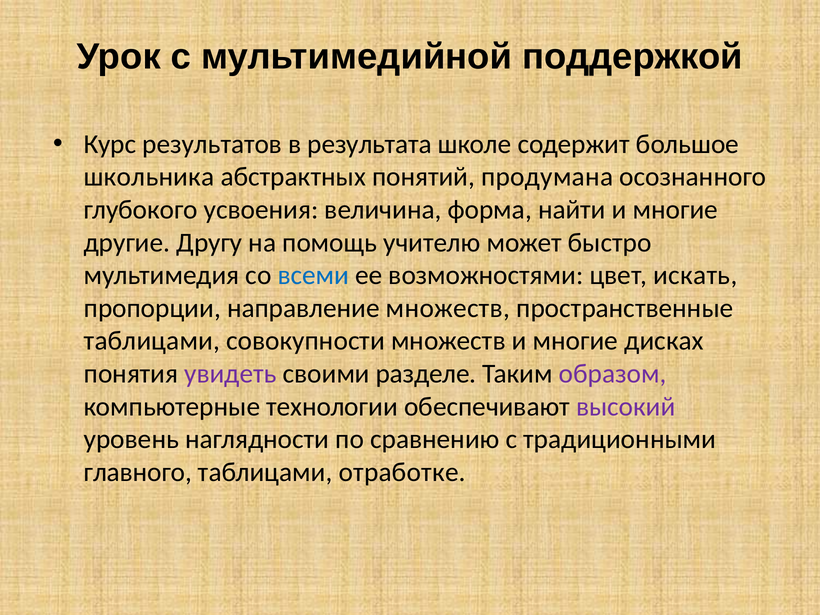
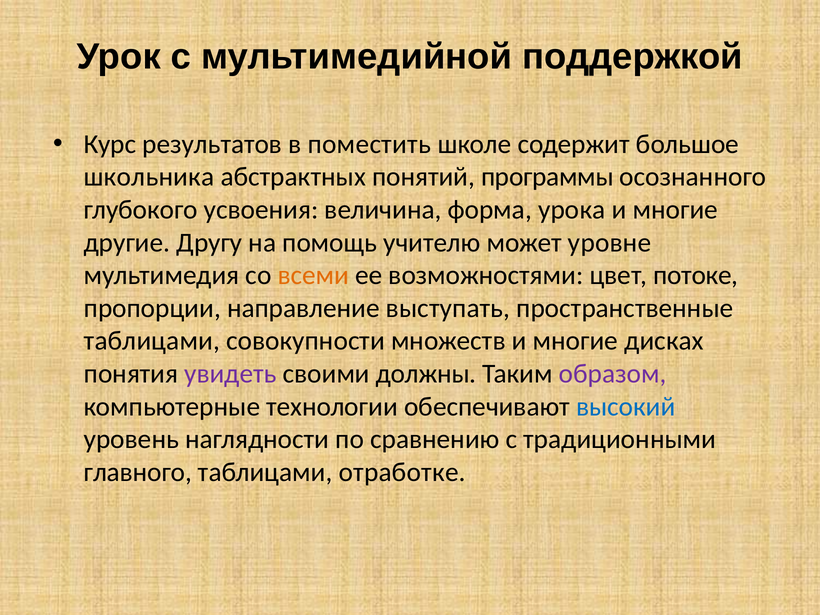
результата: результата -> поместить (369, 144)
продумана: продумана -> программы (547, 177)
найти: найти -> урока (572, 210)
быстро: быстро -> уровне (610, 243)
всеми colour: blue -> orange (313, 275)
искать: искать -> потоке (696, 275)
направление множеств: множеств -> выступать (448, 308)
разделе: разделе -> должны (426, 374)
высокий colour: purple -> blue (626, 407)
